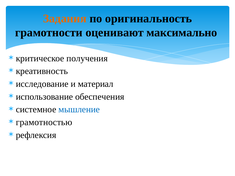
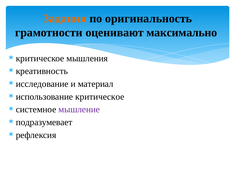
получения: получения -> мышления (87, 58)
использование обеспечения: обеспечения -> критическое (100, 97)
мышление colour: blue -> purple (79, 110)
грамотностью: грамотностью -> подразумевает (44, 122)
